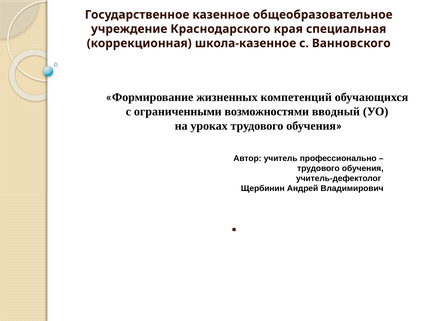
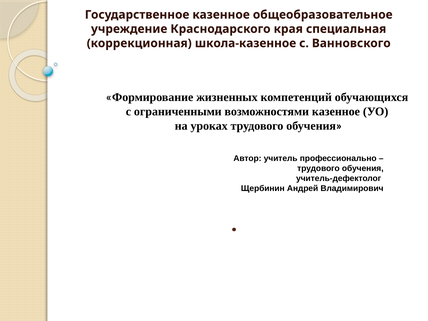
возможностями вводный: вводный -> казенное (336, 111)
